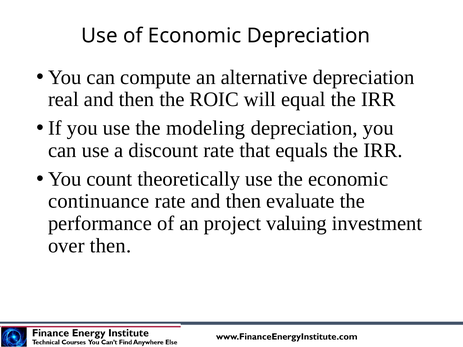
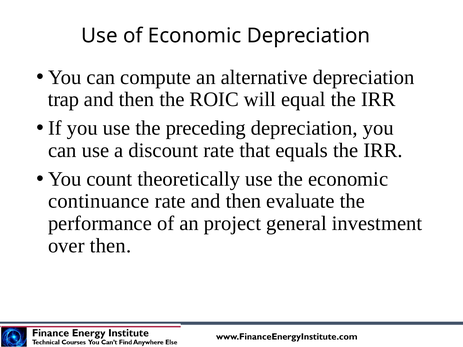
real: real -> trap (64, 100)
modeling: modeling -> preceding (206, 128)
valuing: valuing -> general (296, 224)
